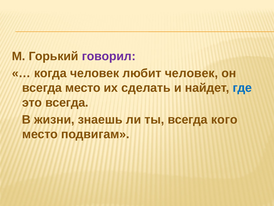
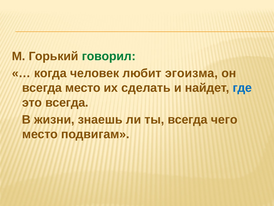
говорил colour: purple -> green (109, 56)
любит человек: человек -> эгоизма (191, 73)
кого: кого -> чего (224, 119)
